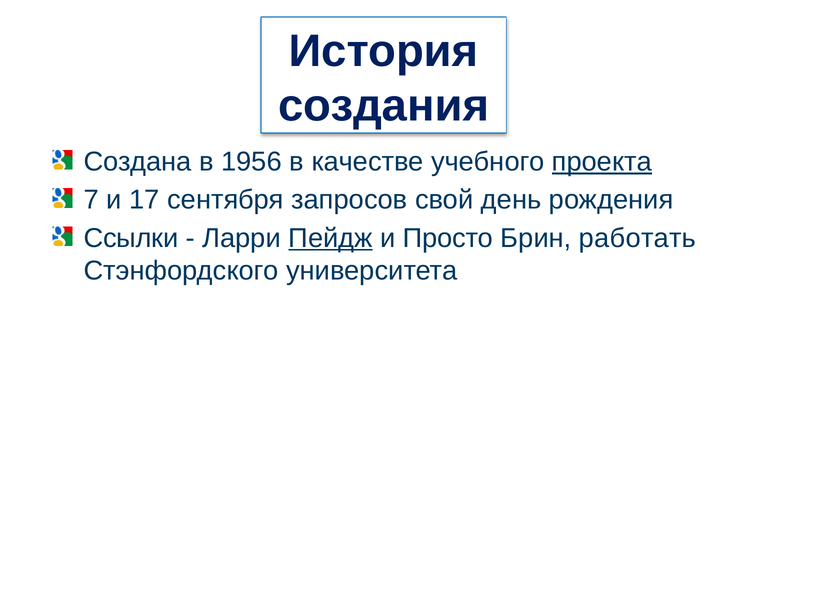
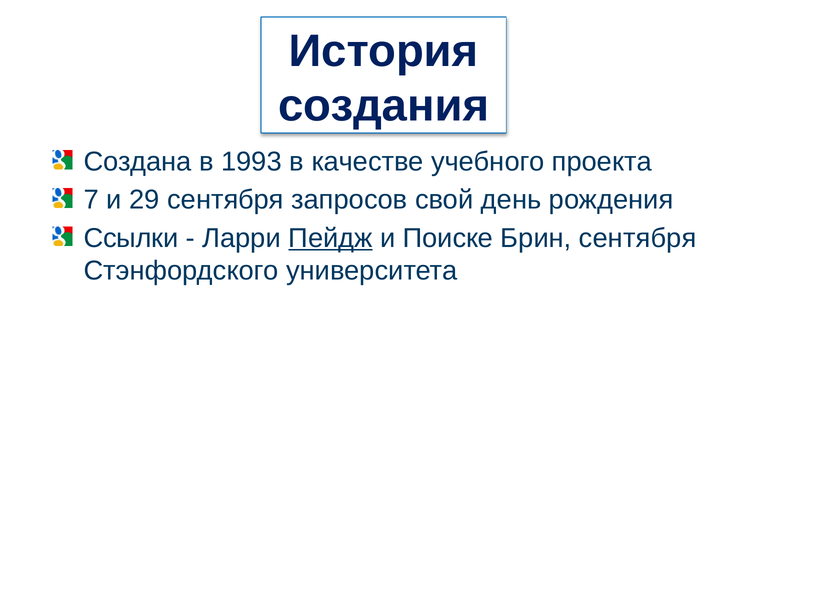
1956: 1956 -> 1993 (251, 162)
проекта underline: present -> none (602, 162)
17: 17 -> 29 (144, 200)
Просто: Просто -> Поиске (448, 238)
Брин работать: работать -> сентября (638, 238)
